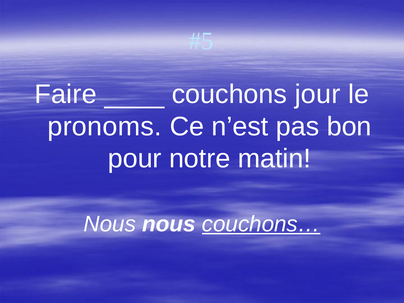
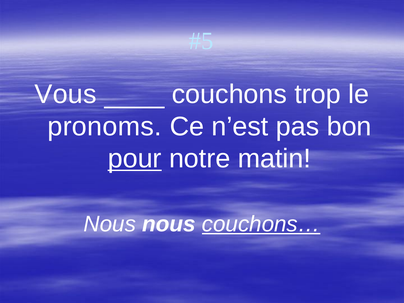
Faire: Faire -> Vous (66, 94)
jour: jour -> trop (318, 94)
pour underline: none -> present (135, 159)
